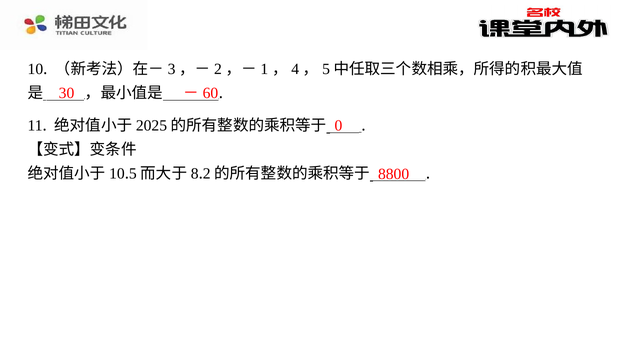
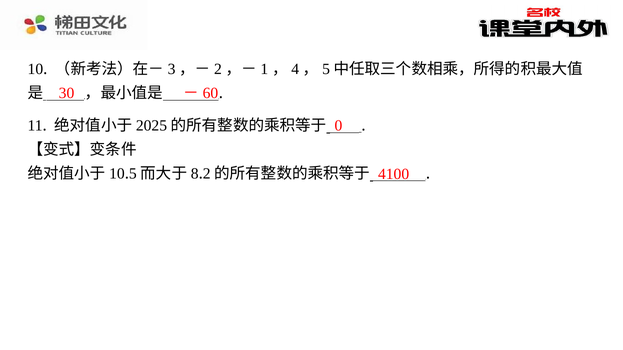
8800: 8800 -> 4100 (394, 174)
